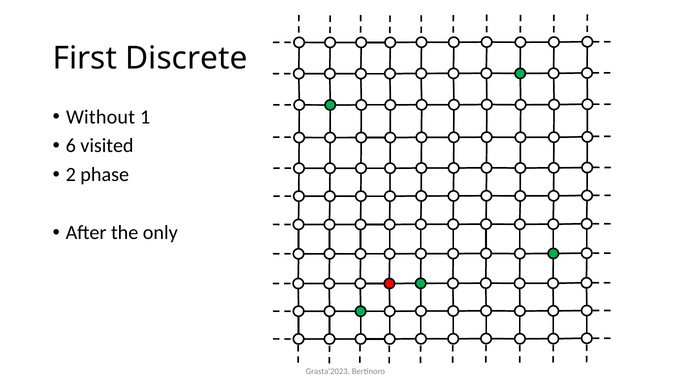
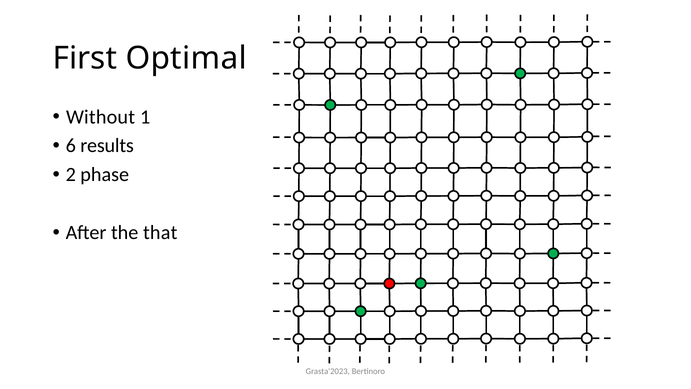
Discrete: Discrete -> Optimal (186, 58)
visited: visited -> results (107, 146)
only: only -> that (160, 232)
